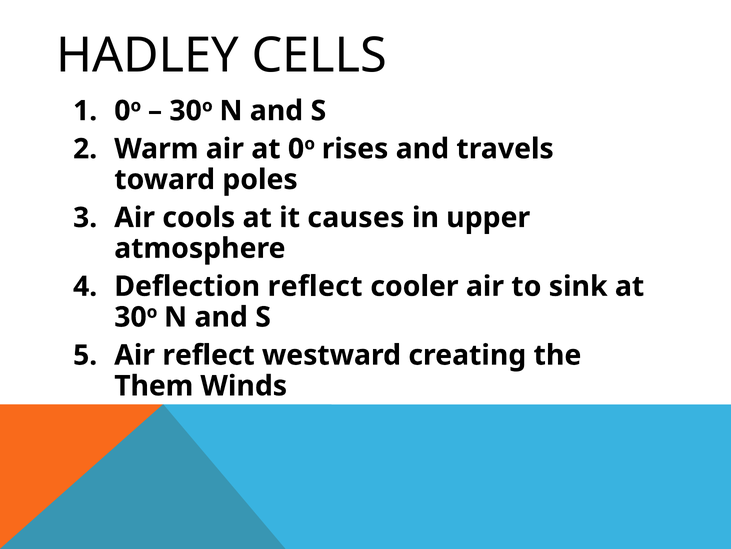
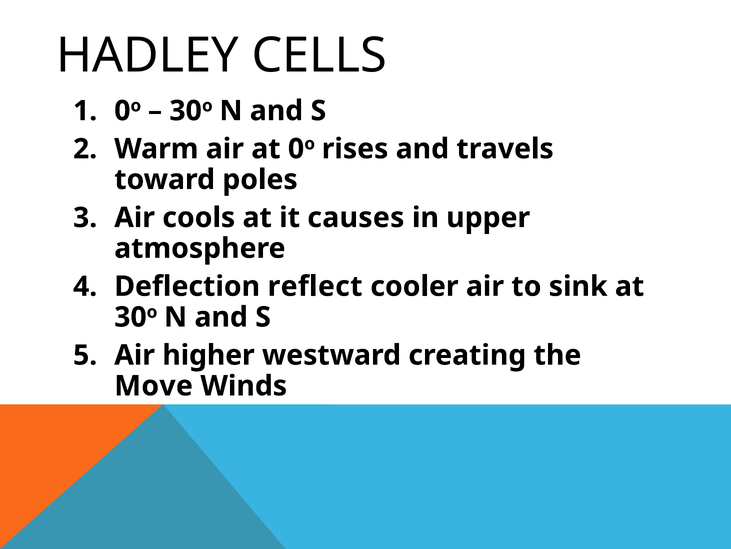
Air reflect: reflect -> higher (209, 355)
Them: Them -> Move (154, 385)
